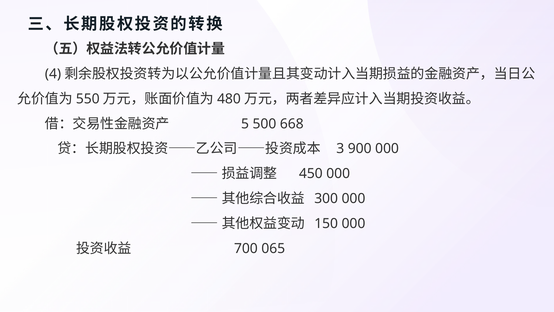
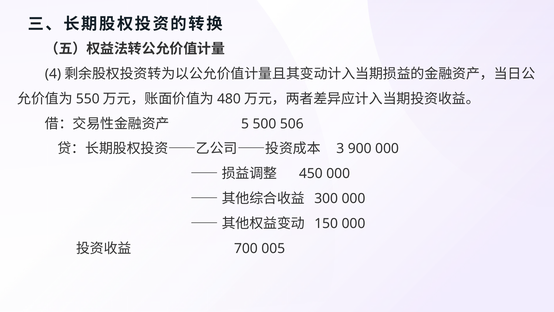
668: 668 -> 506 (292, 124)
065: 065 -> 005 (273, 248)
